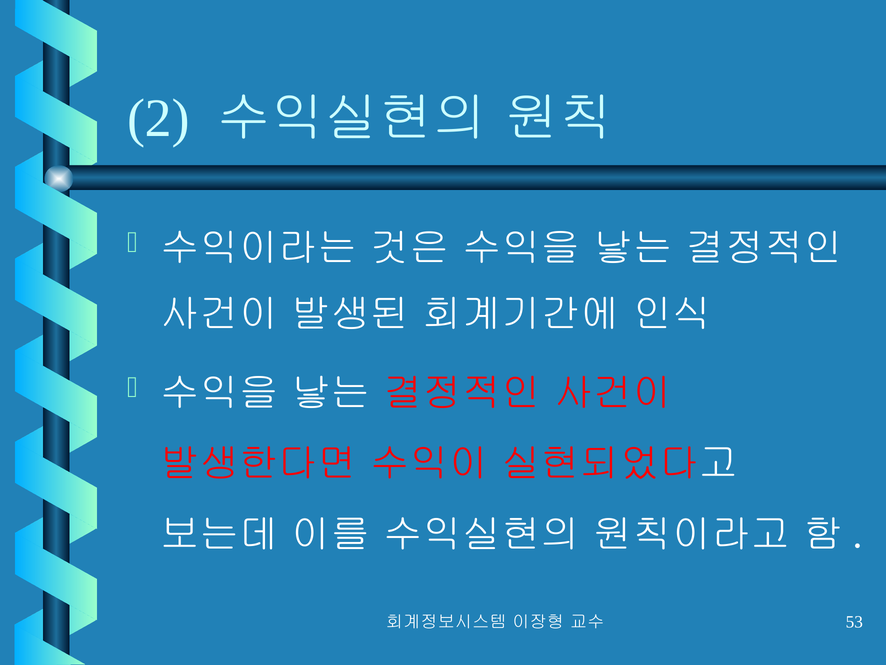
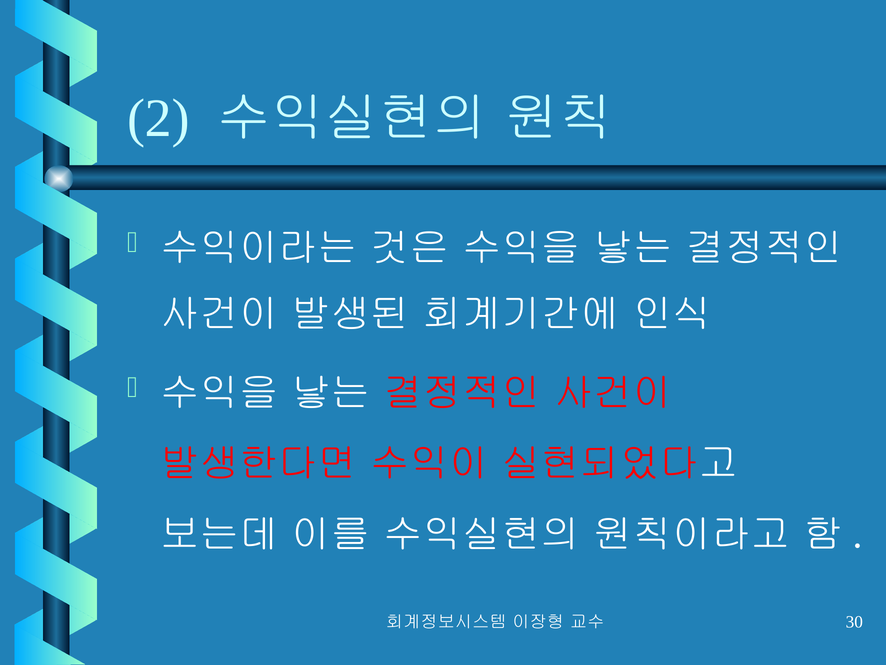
53: 53 -> 30 (854, 621)
